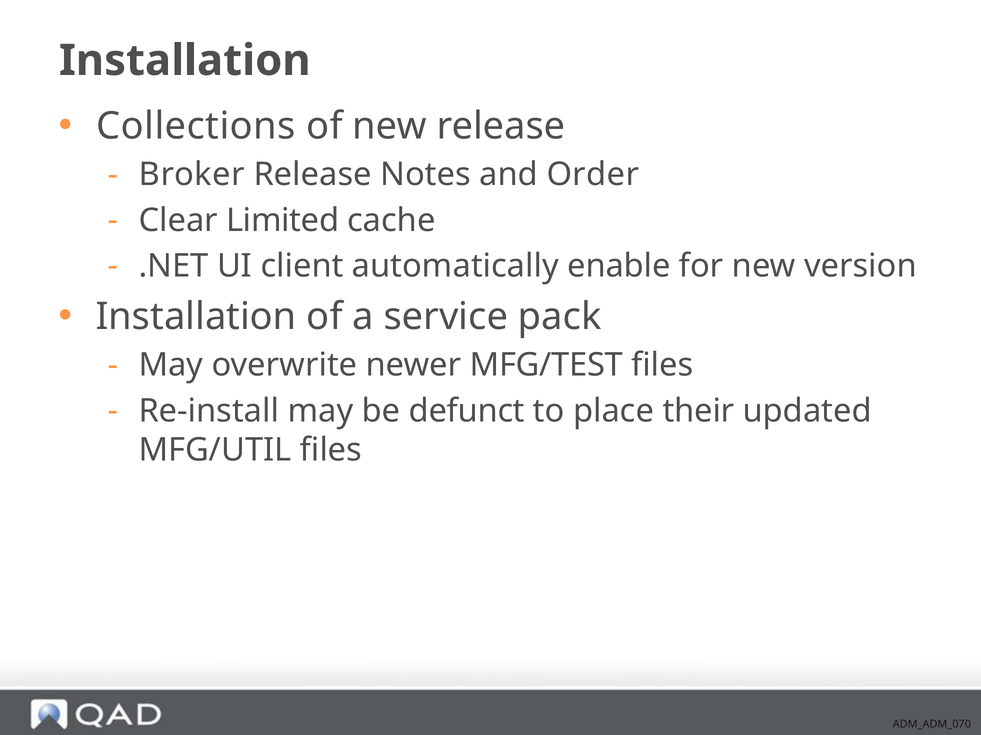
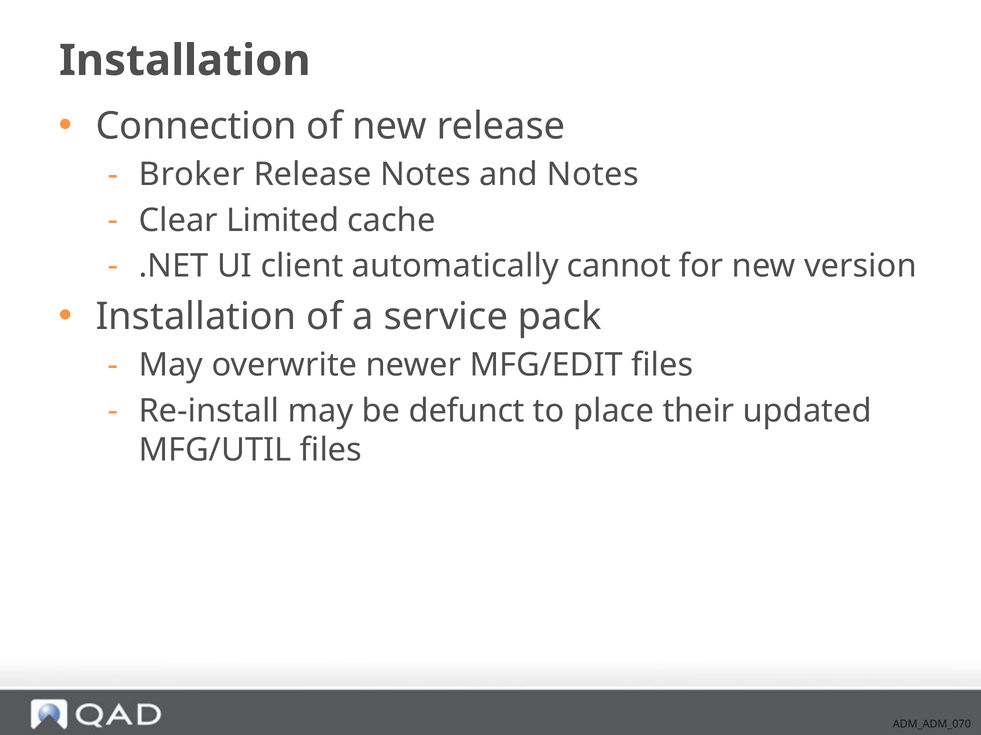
Collections: Collections -> Connection (196, 126)
and Order: Order -> Notes (593, 175)
enable: enable -> cannot (619, 266)
MFG/TEST: MFG/TEST -> MFG/EDIT (546, 366)
